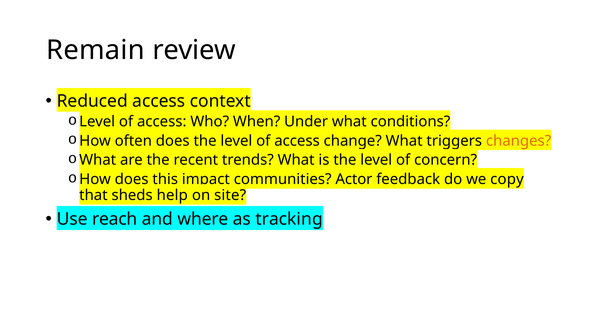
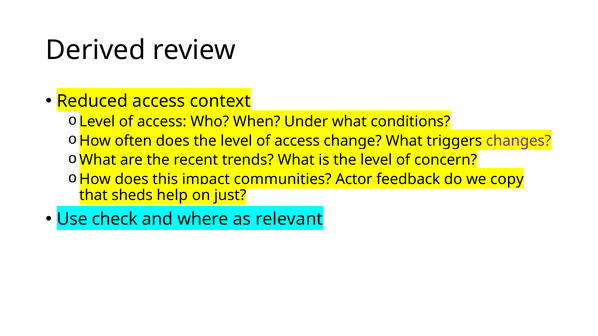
Remain: Remain -> Derived (96, 50)
changes colour: orange -> purple (519, 141)
site: site -> just (230, 196)
reach: reach -> check (115, 219)
tracking: tracking -> relevant (289, 219)
